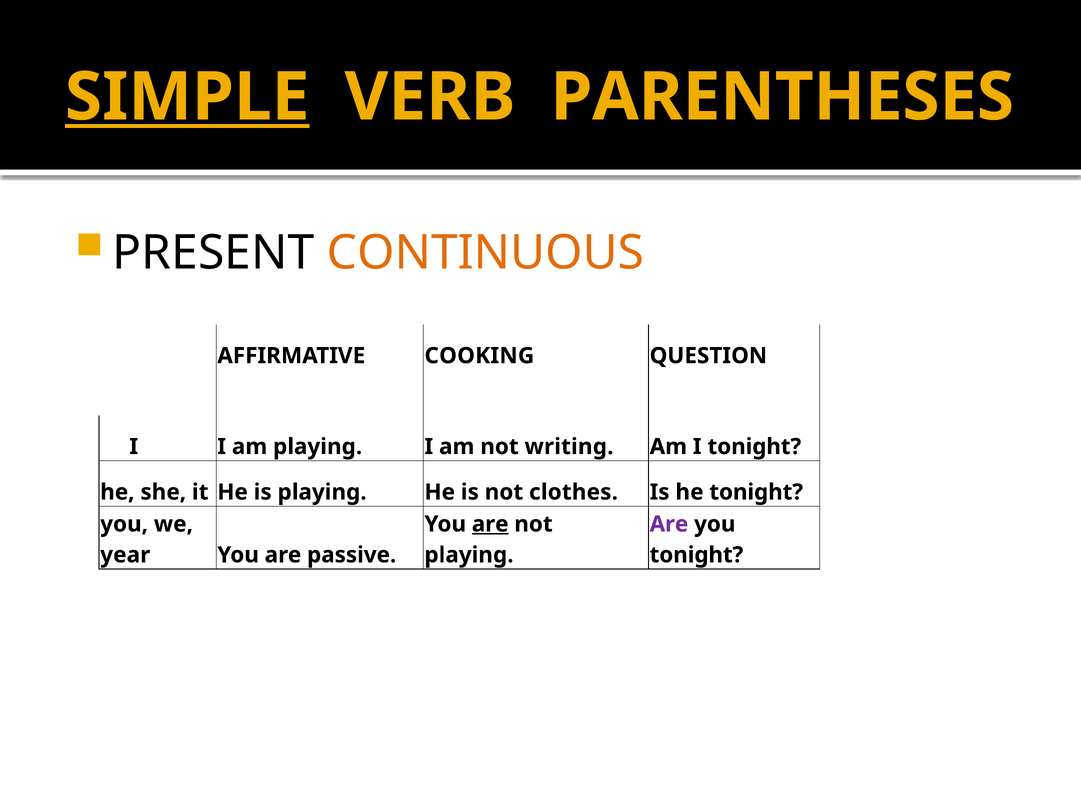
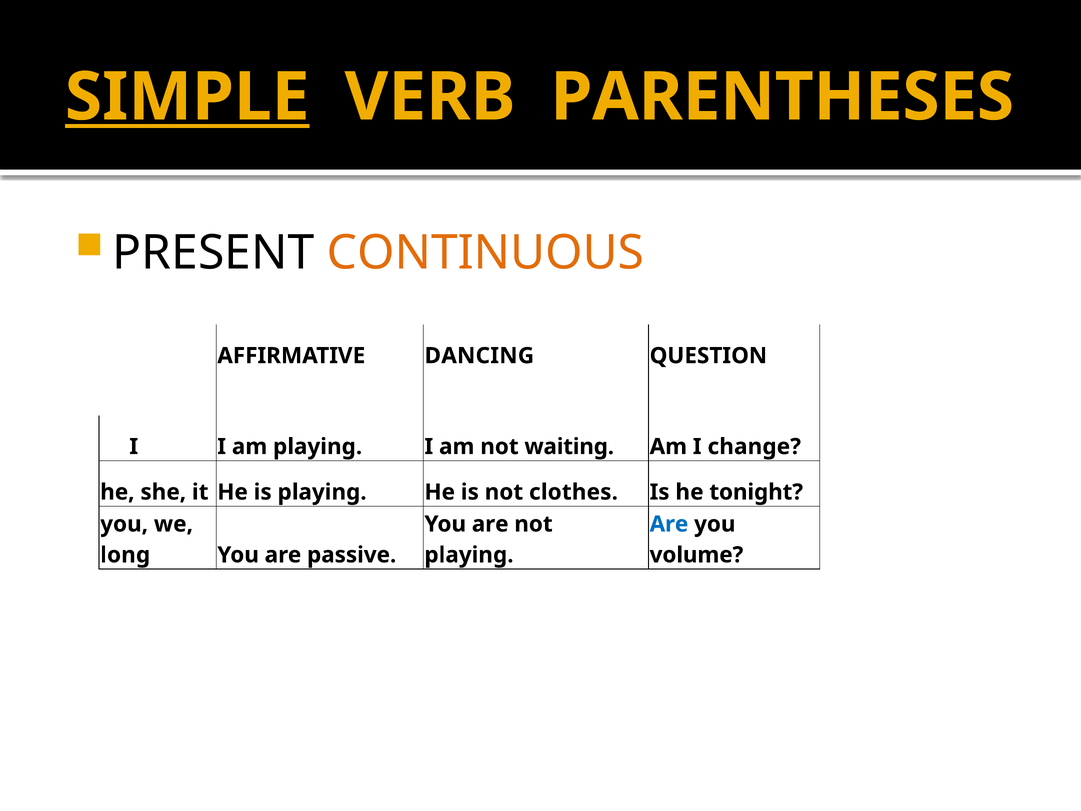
COOKING: COOKING -> DANCING (479, 356)
writing: writing -> waiting (569, 447)
I tonight: tonight -> change (754, 447)
are underline: present -> none (490, 524)
Are colour: purple -> blue (669, 524)
year: year -> long (125, 555)
tonight: tonight -> volume (696, 555)
